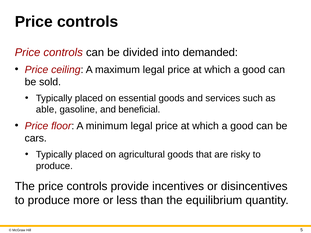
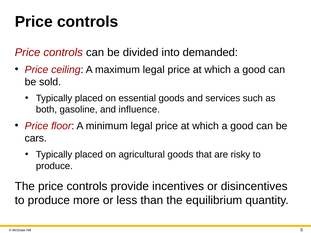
able: able -> both (46, 110)
beneficial: beneficial -> influence (139, 110)
